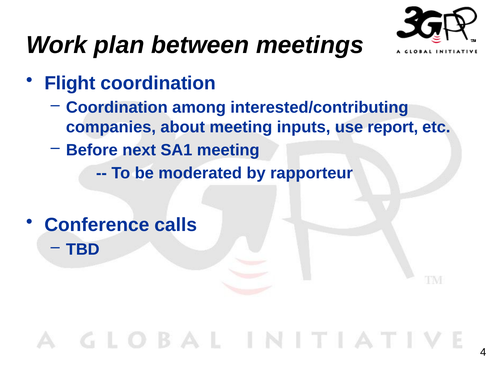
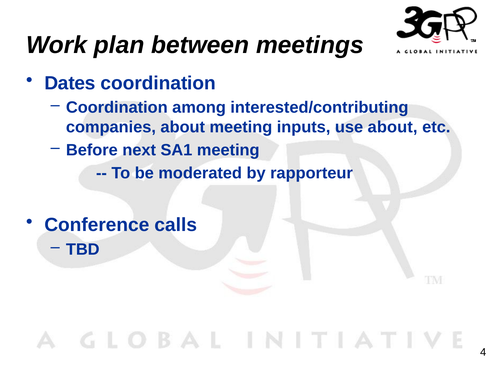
Flight: Flight -> Dates (70, 83)
use report: report -> about (393, 127)
